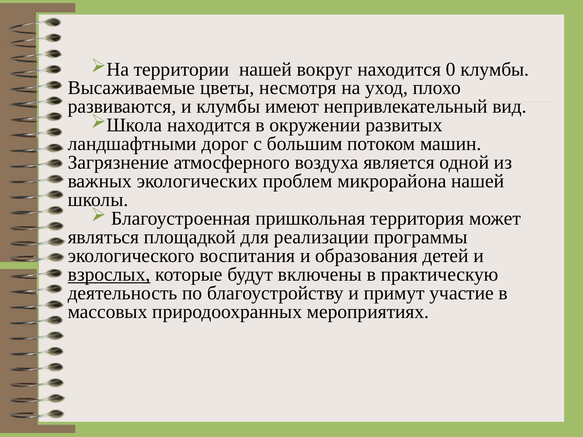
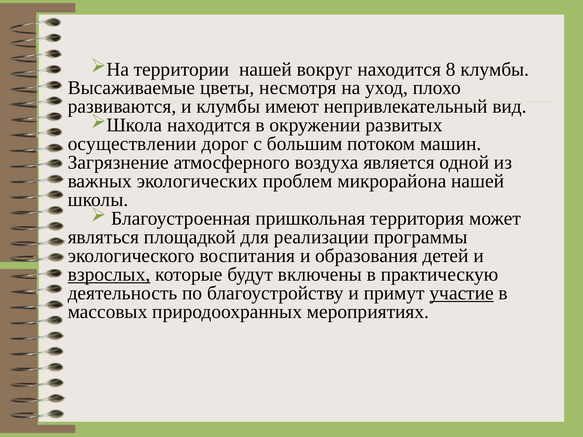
0: 0 -> 8 (451, 69)
ландшафтными: ландшафтными -> осуществлении (132, 144)
участие underline: none -> present (462, 293)
